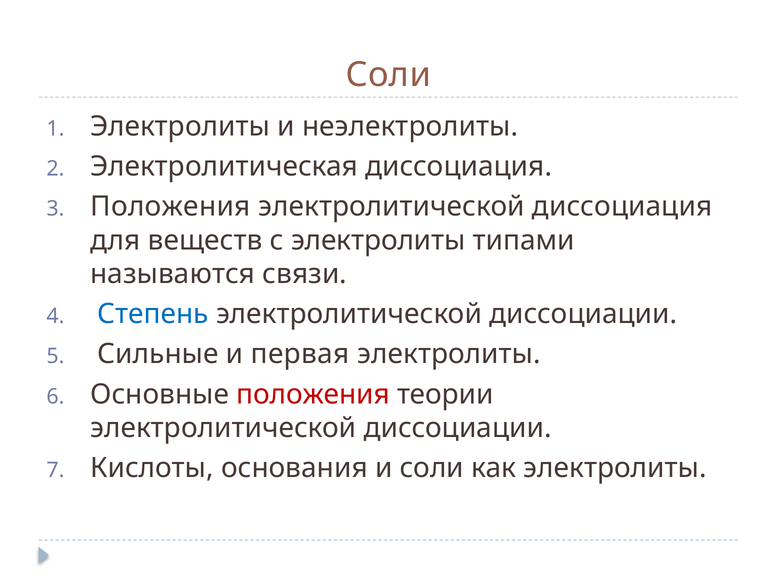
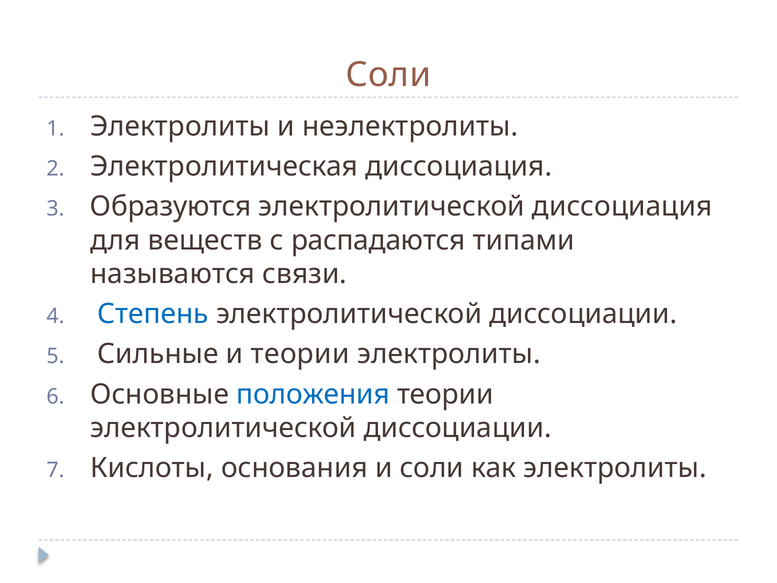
Положения: Положения -> Образуются (171, 206)
с электролиты: электролиты -> распадаются (378, 240)
и первая: первая -> теории (300, 354)
положения colour: red -> blue (313, 394)
